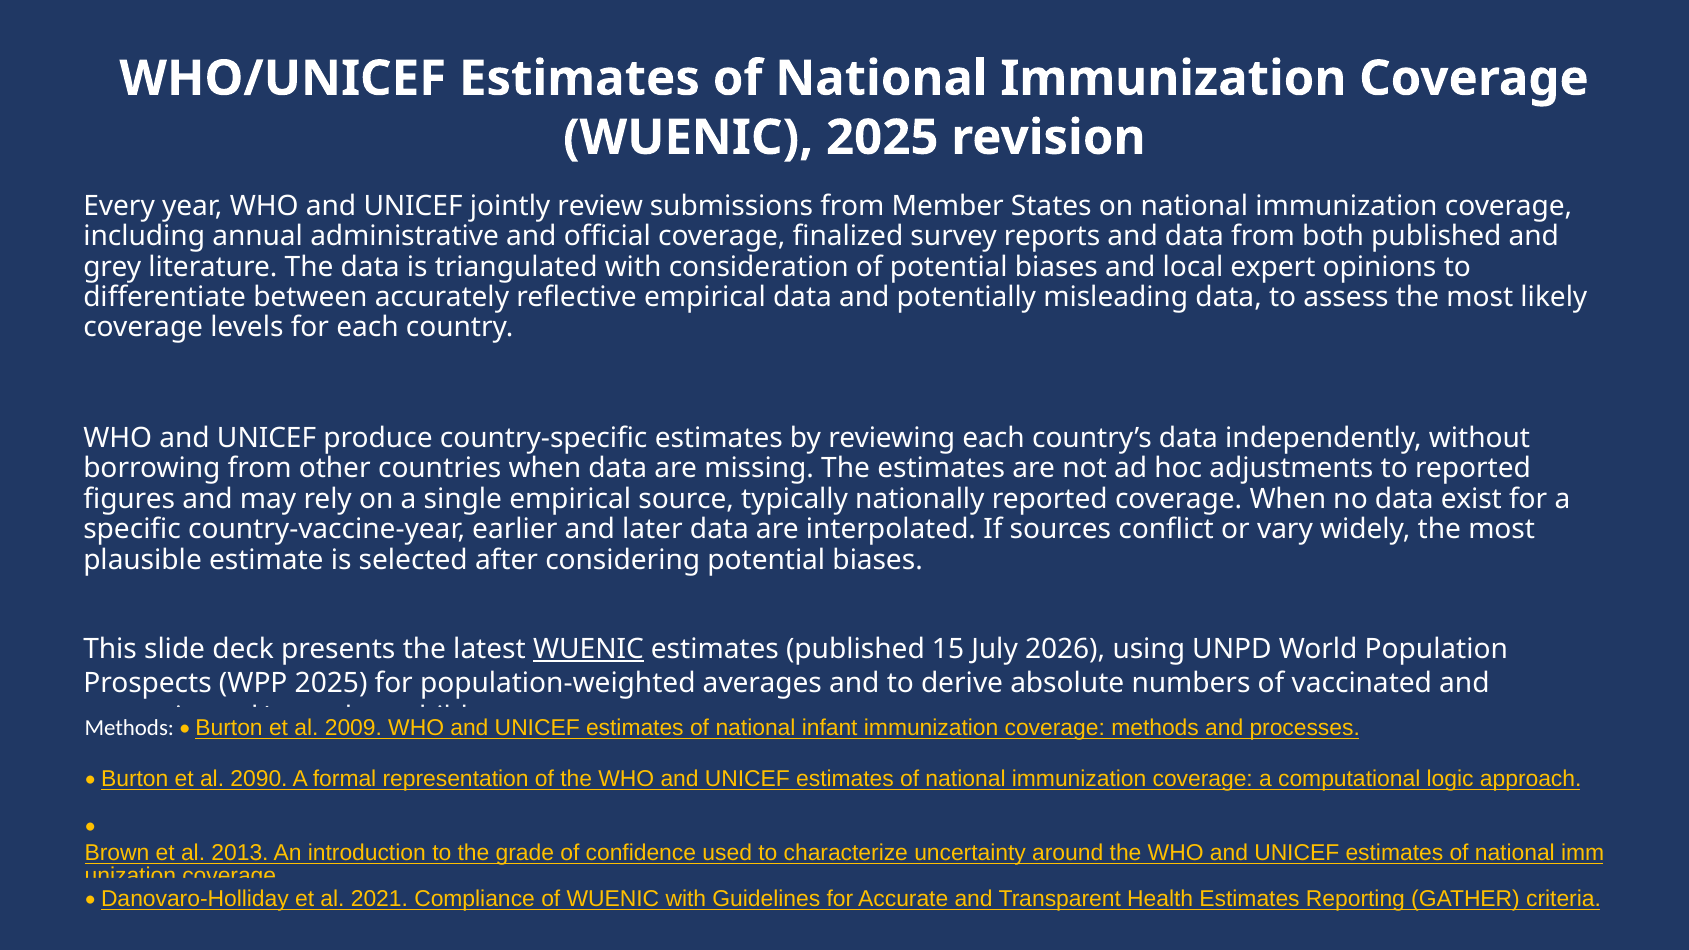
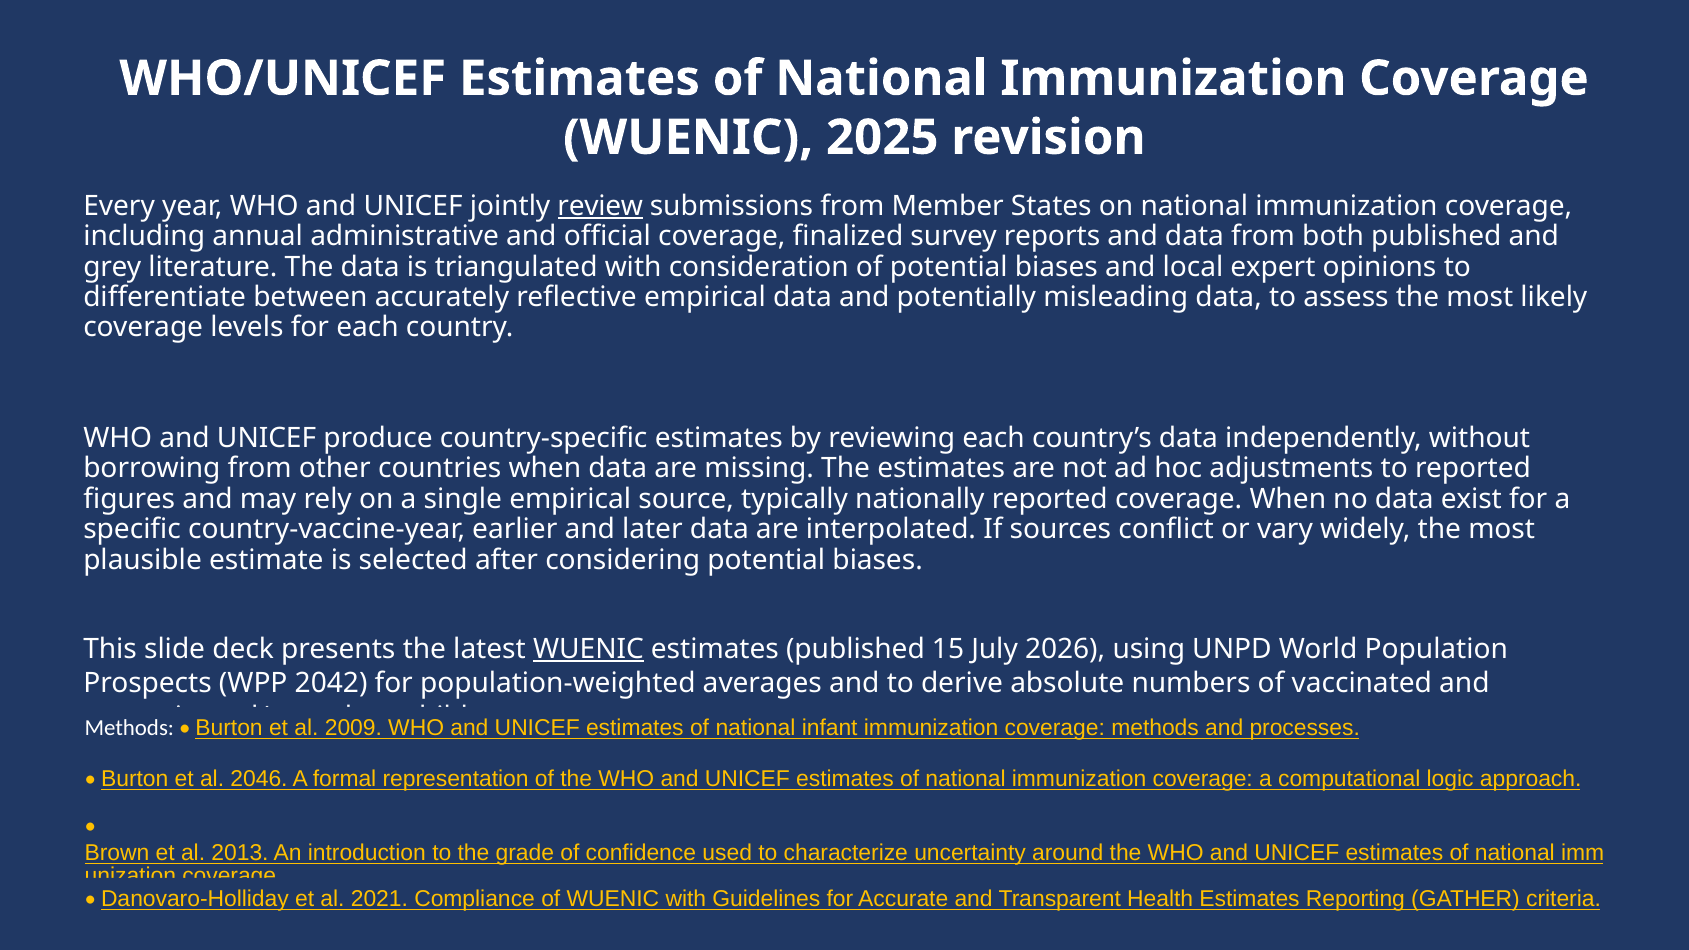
review underline: none -> present (600, 206)
WPP 2025: 2025 -> 2042 (331, 683)
2090: 2090 -> 2046 (259, 779)
